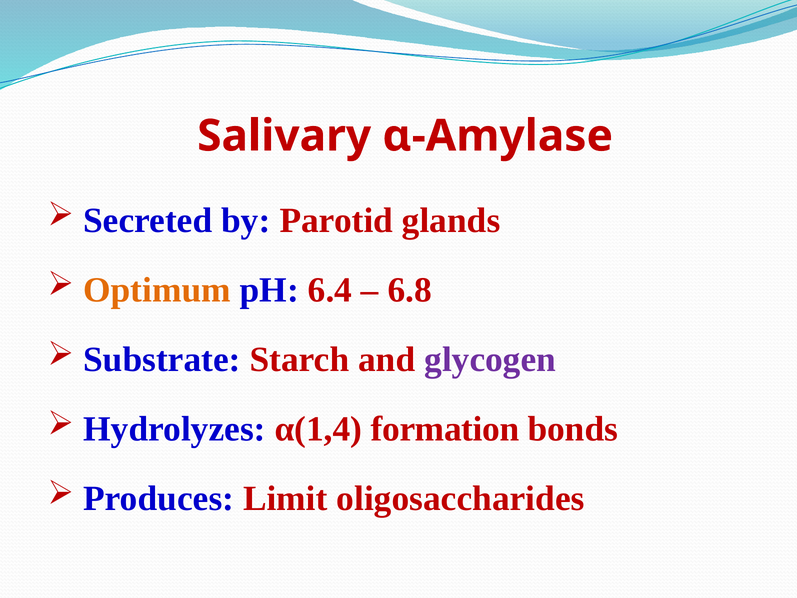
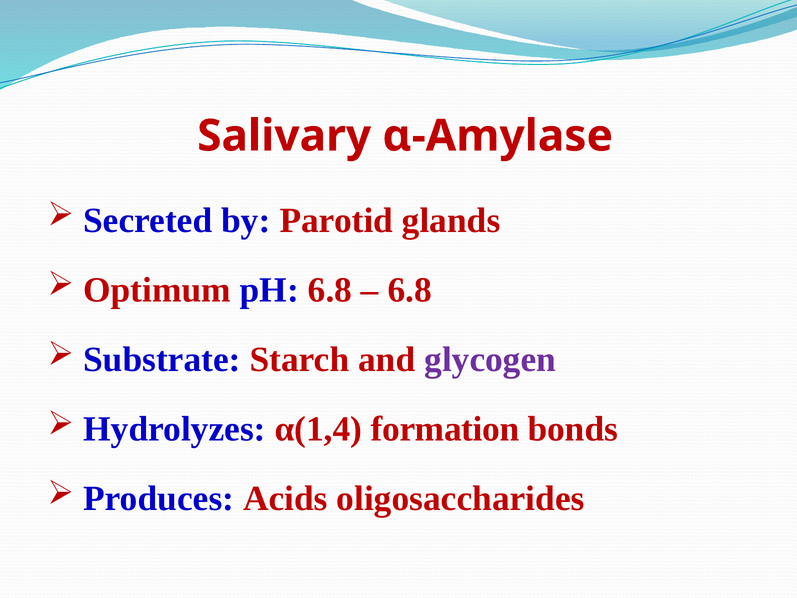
Optimum colour: orange -> red (157, 290)
pH 6.4: 6.4 -> 6.8 (330, 290)
Limit: Limit -> Acids (285, 498)
